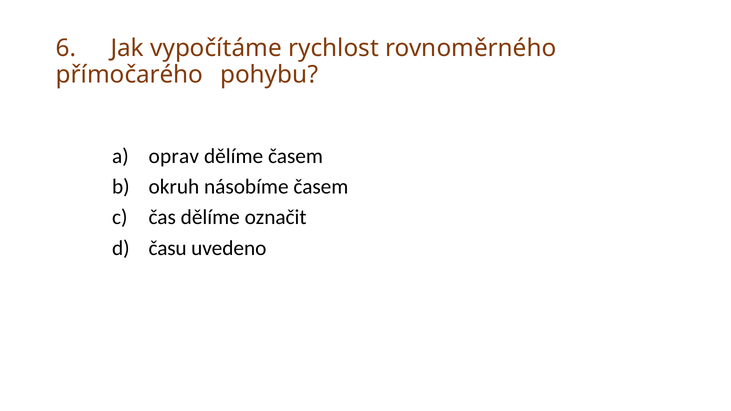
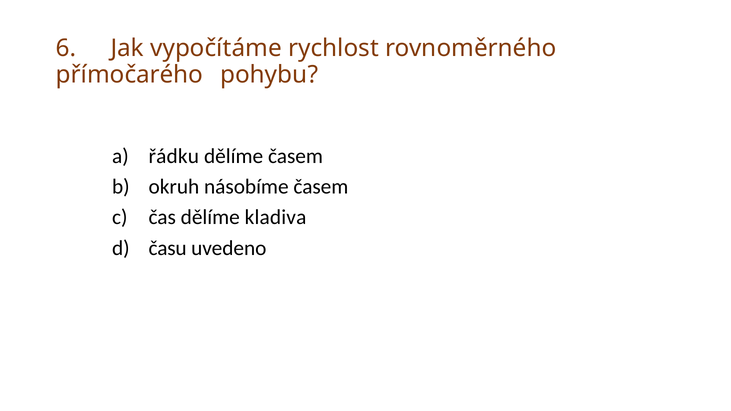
oprav: oprav -> řádku (174, 156)
označit: označit -> kladiva (276, 218)
